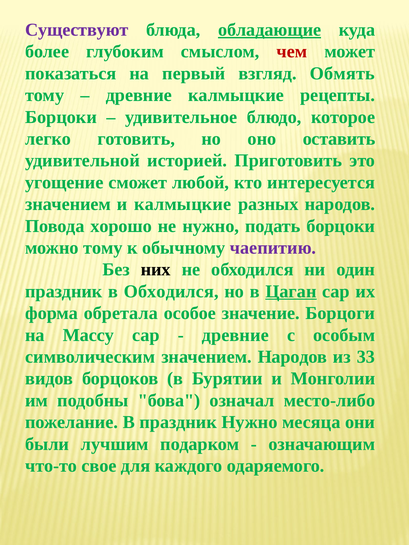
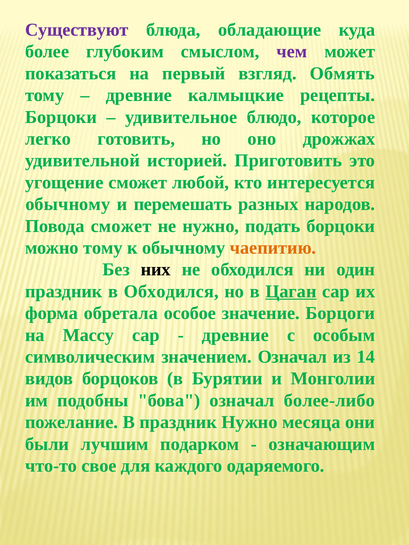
обладающие underline: present -> none (270, 30)
чем colour: red -> purple (292, 52)
оставить: оставить -> дрожжах (339, 139)
значением: значением -> обычному (68, 204)
и калмыцкие: калмыцкие -> перемешать (183, 204)
Повода хорошо: хорошо -> сможет (121, 226)
чаепитию colour: purple -> orange (273, 248)
значением Народов: Народов -> Означал (292, 357)
33: 33 -> 14 (366, 357)
место-либо: место-либо -> более-либо (329, 401)
